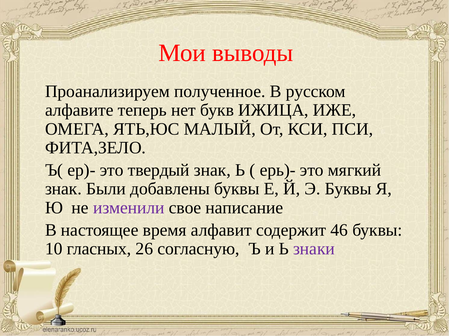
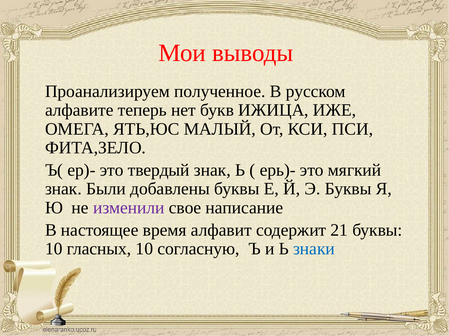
46: 46 -> 21 (339, 231)
гласных 26: 26 -> 10 (144, 249)
знаки colour: purple -> blue (314, 249)
